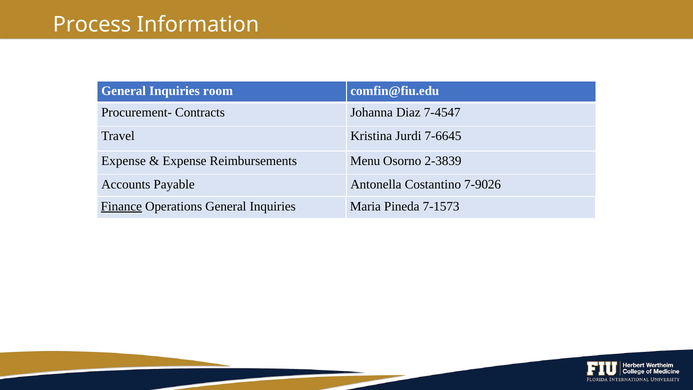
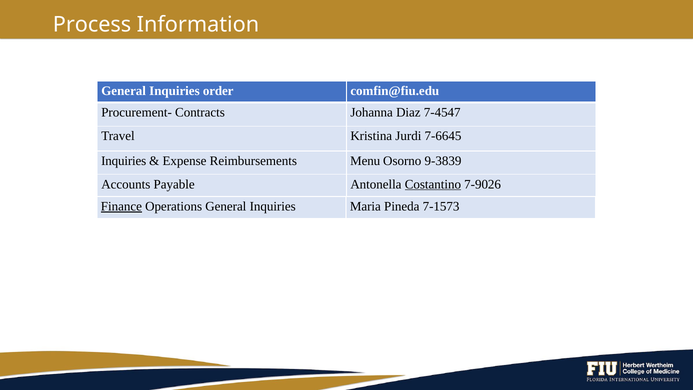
room: room -> order (218, 91)
Expense: Expense -> Inquiries (124, 161)
2-3839: 2-3839 -> 9-3839 (443, 161)
Costantino underline: none -> present (433, 184)
